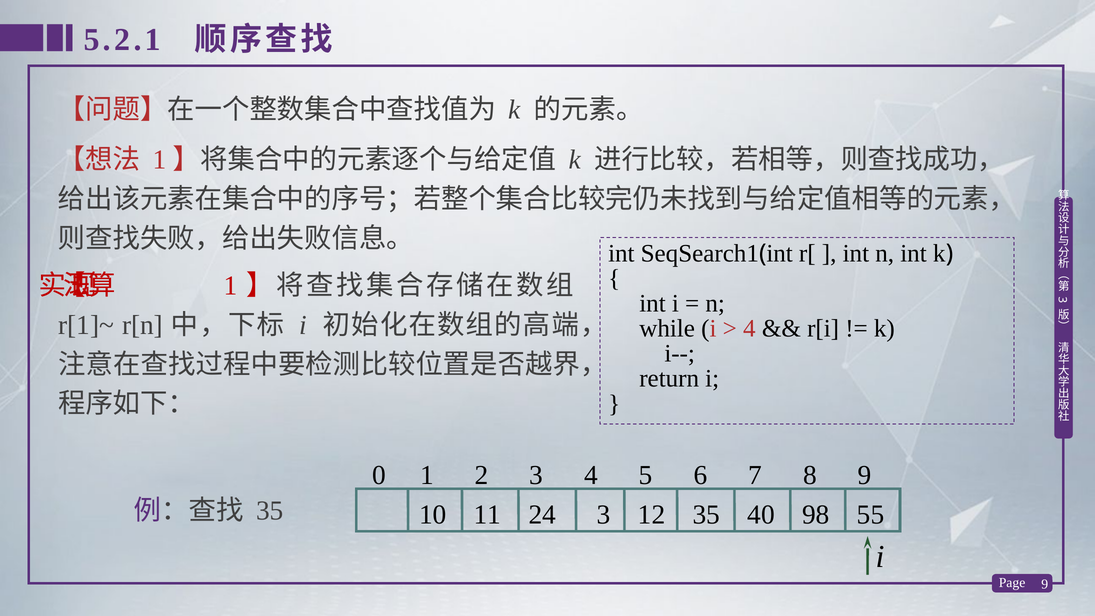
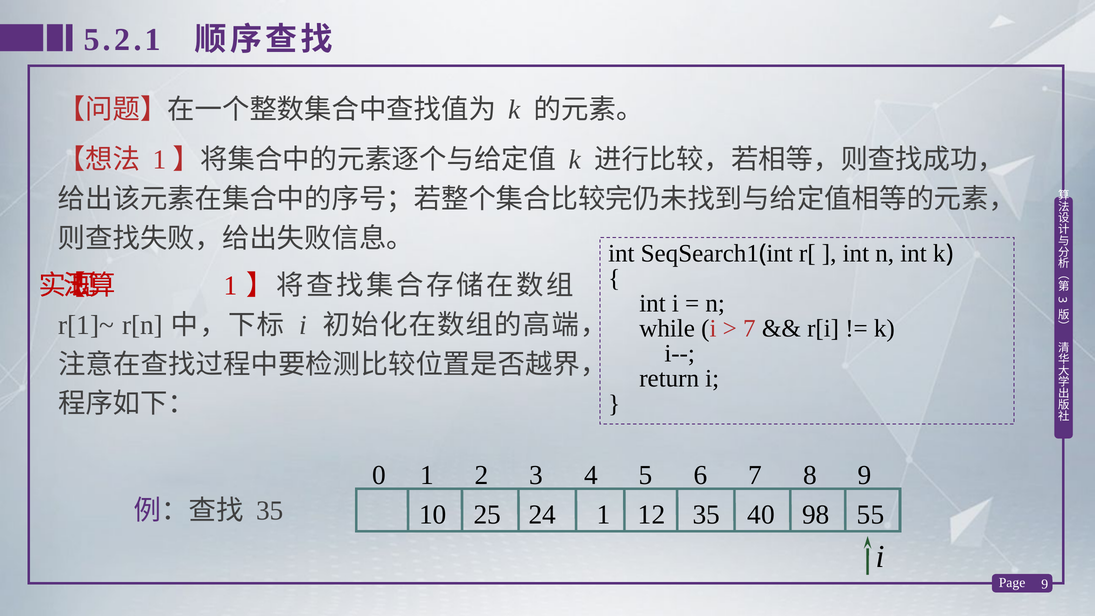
4: 4 -> 7 (749, 328)
11: 11 -> 25 (487, 515)
24 3: 3 -> 1 (604, 515)
